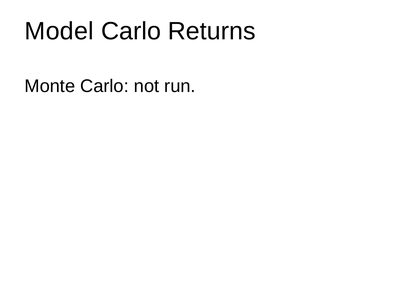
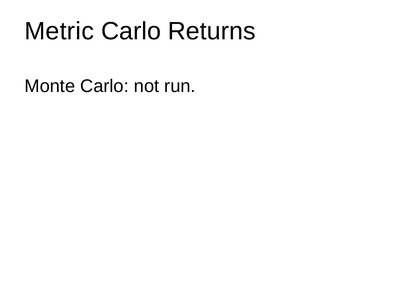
Model: Model -> Metric (59, 31)
